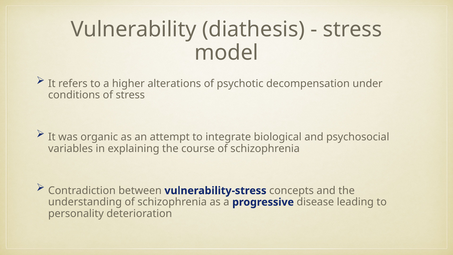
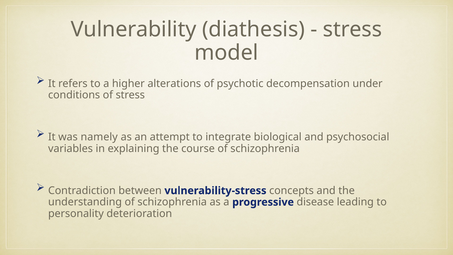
organic: organic -> namely (99, 137)
